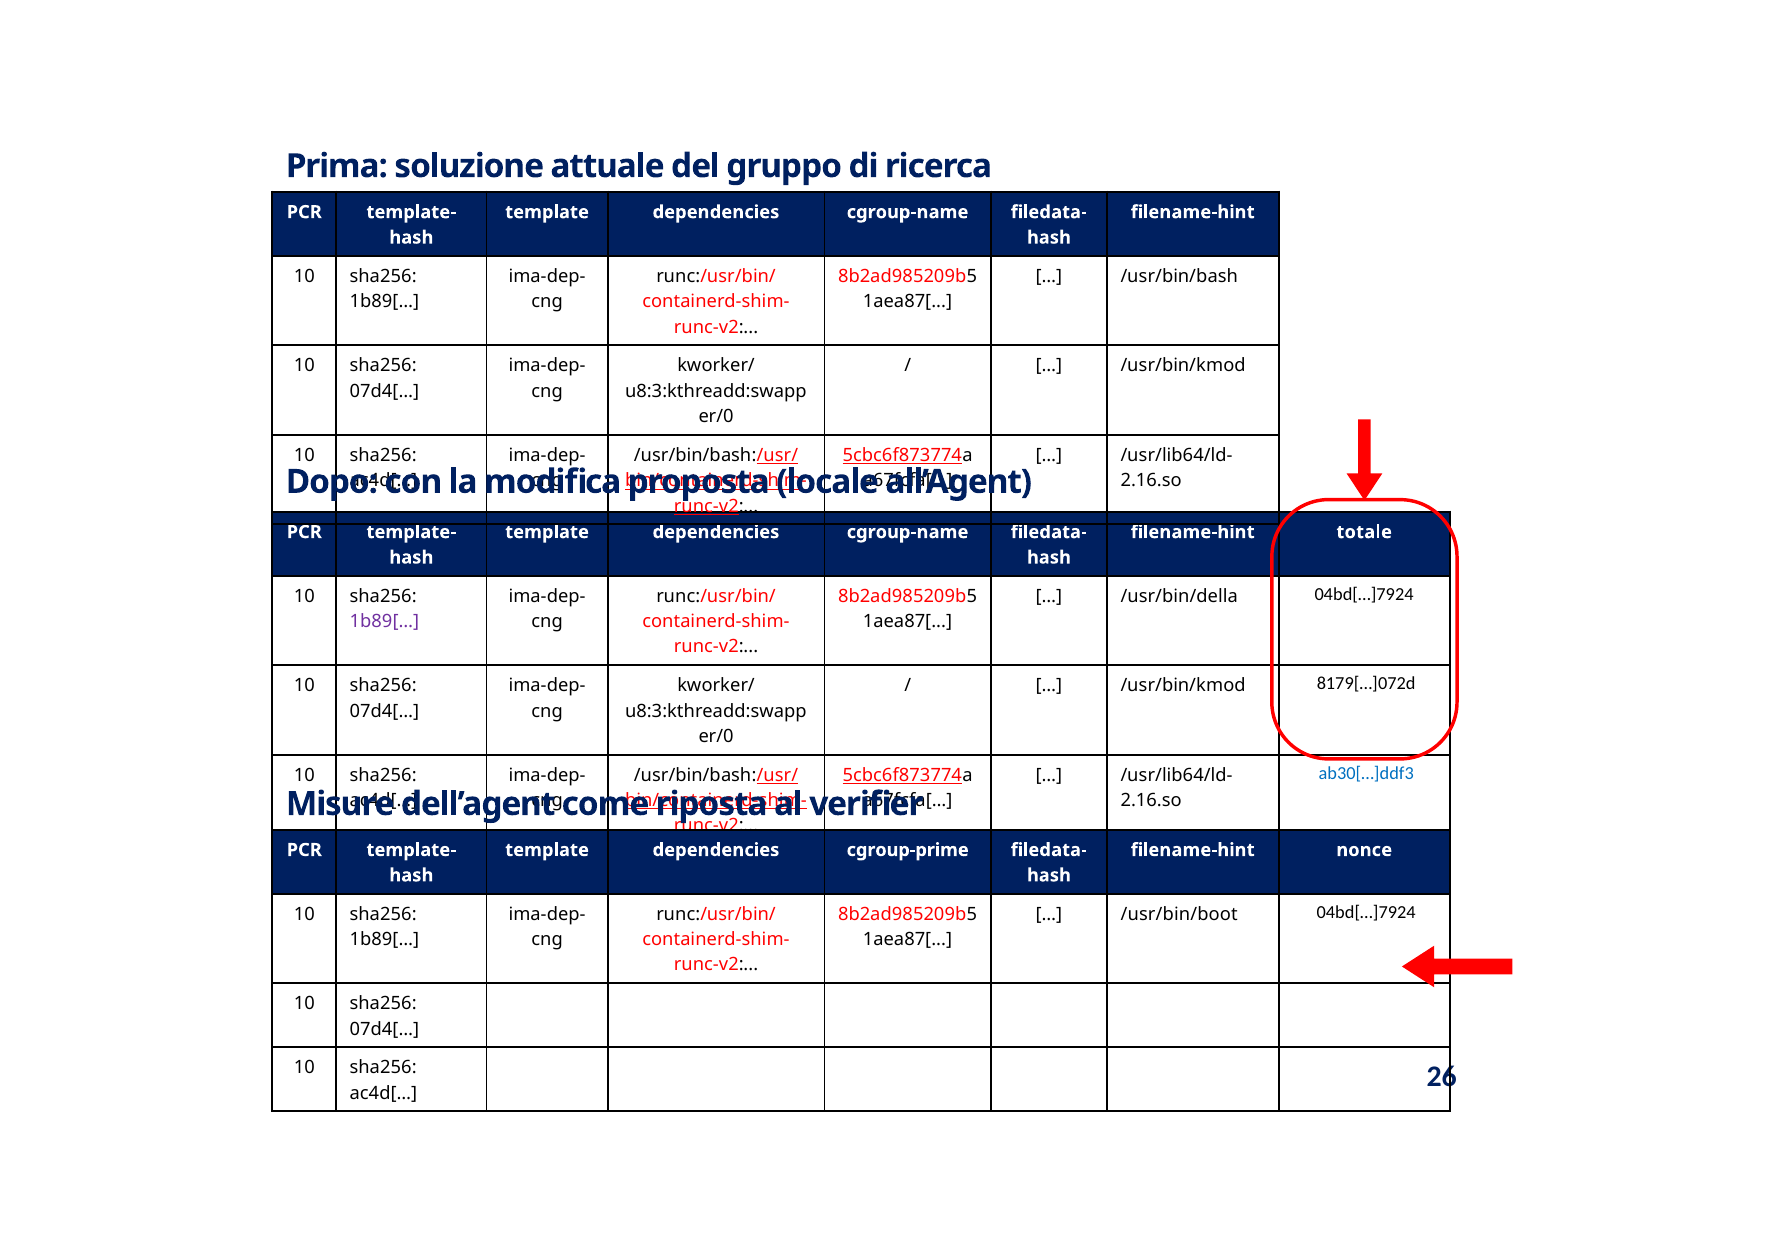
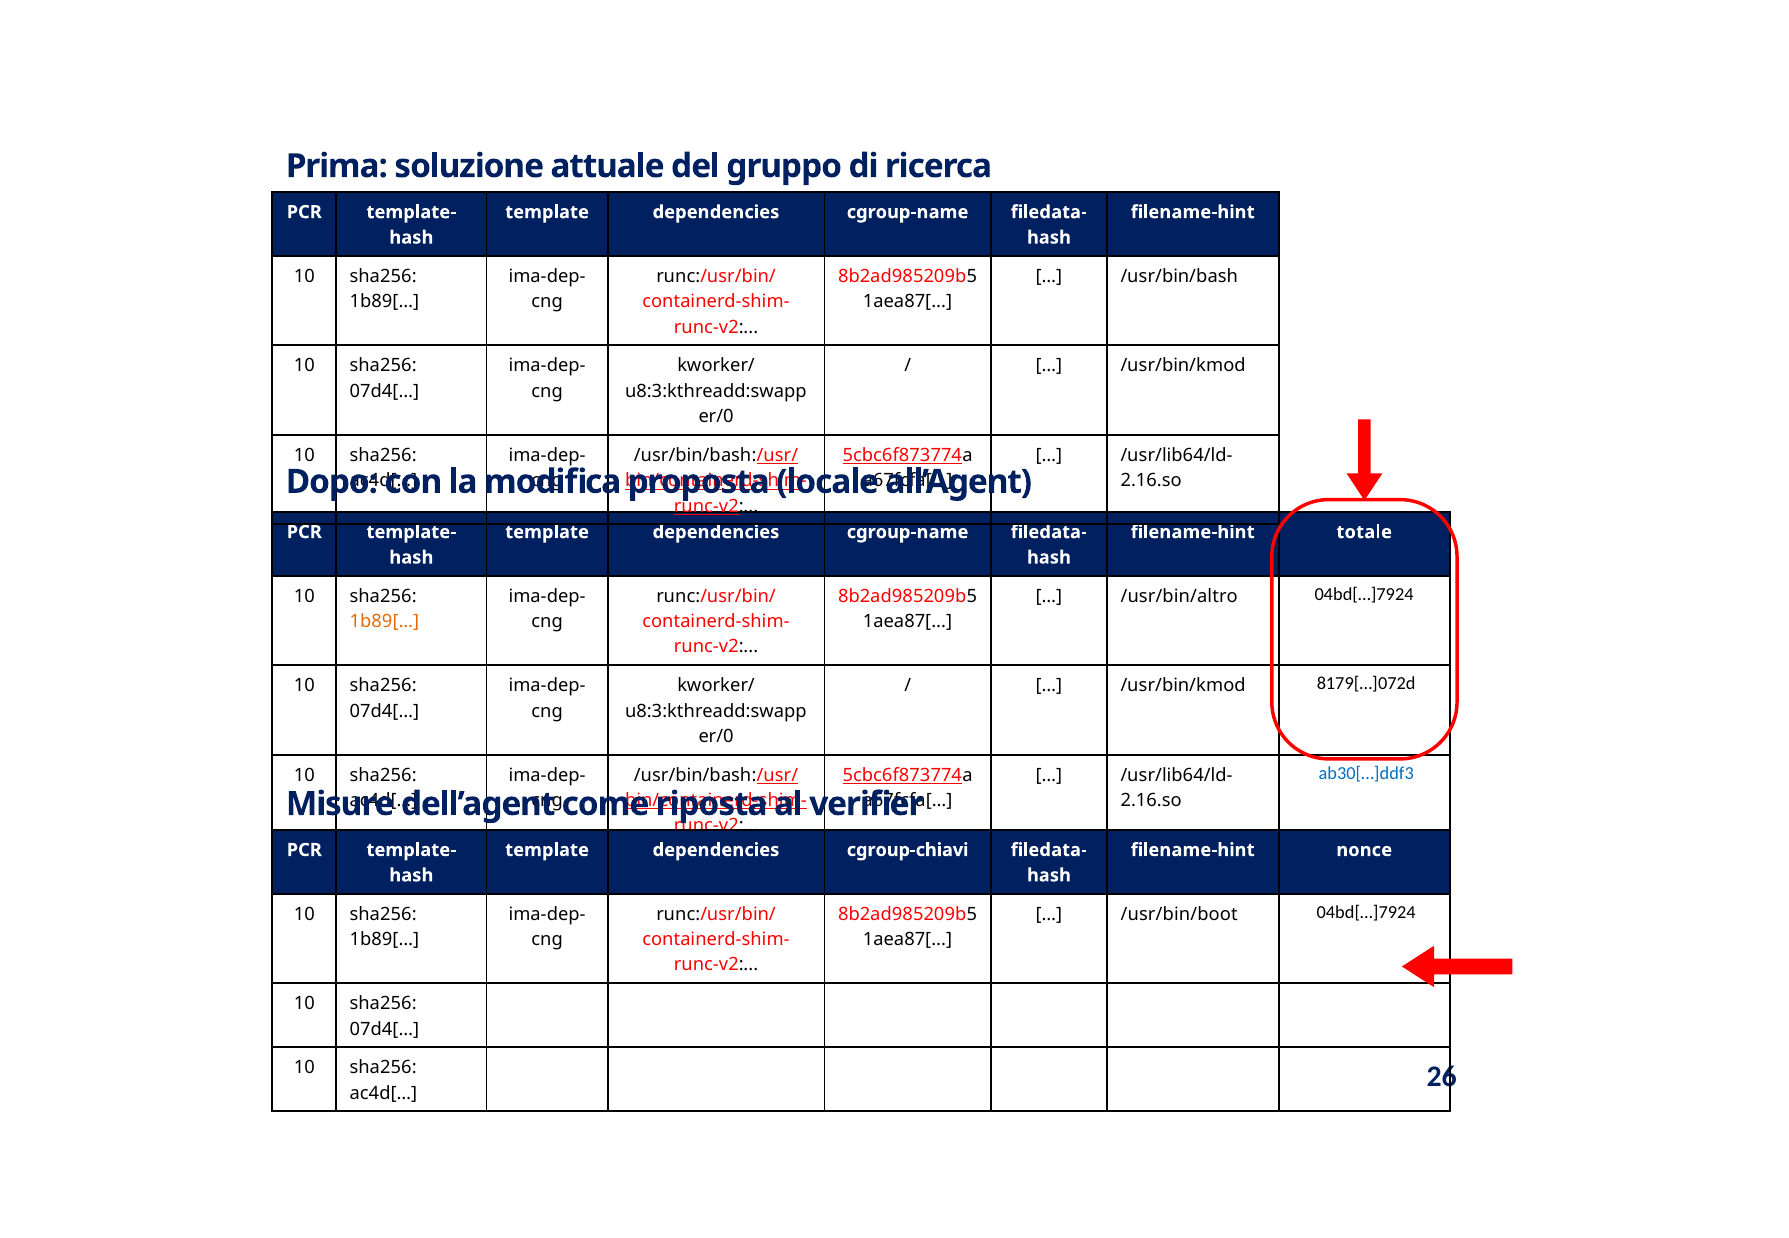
/usr/bin/della: /usr/bin/della -> /usr/bin/altro (1179, 597)
1b89[… colour: purple -> orange (384, 622)
cgroup-prime: cgroup-prime -> cgroup-chiavi (908, 850)
